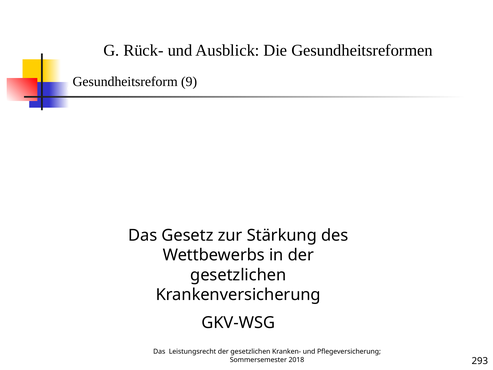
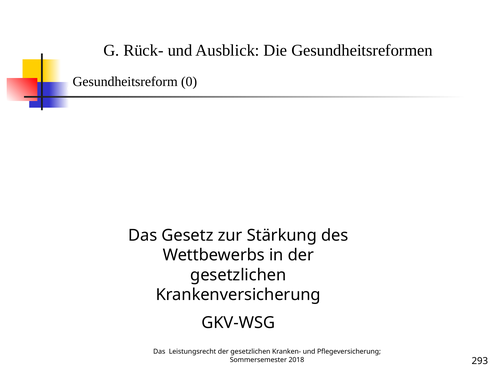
9: 9 -> 0 (189, 81)
